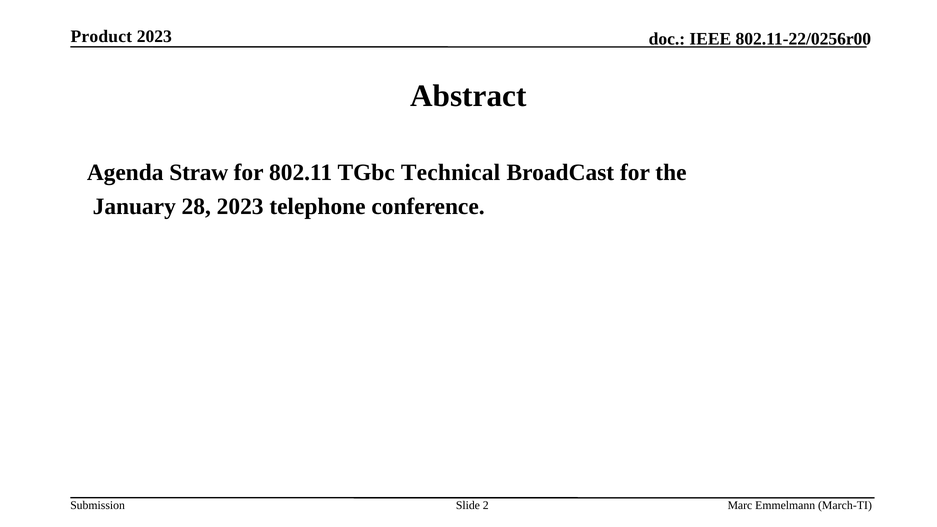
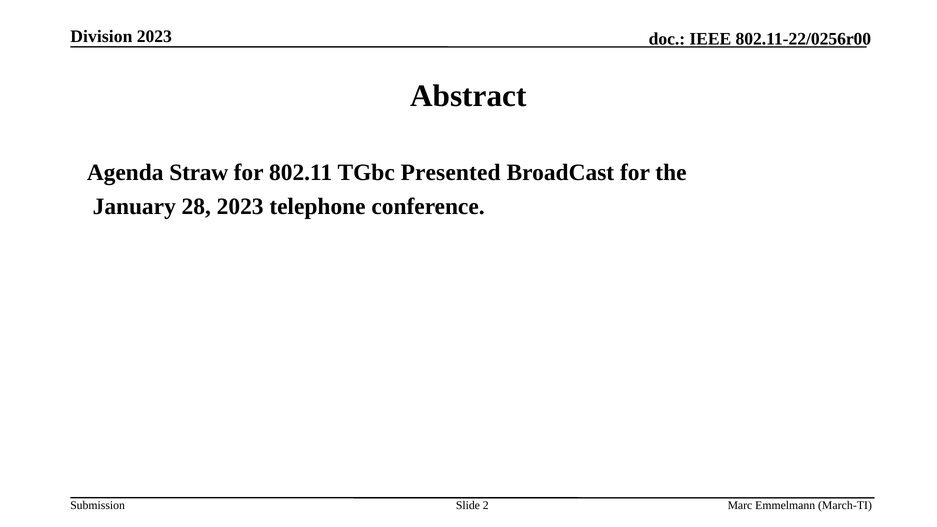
Product: Product -> Division (101, 36)
Technical: Technical -> Presented (451, 173)
